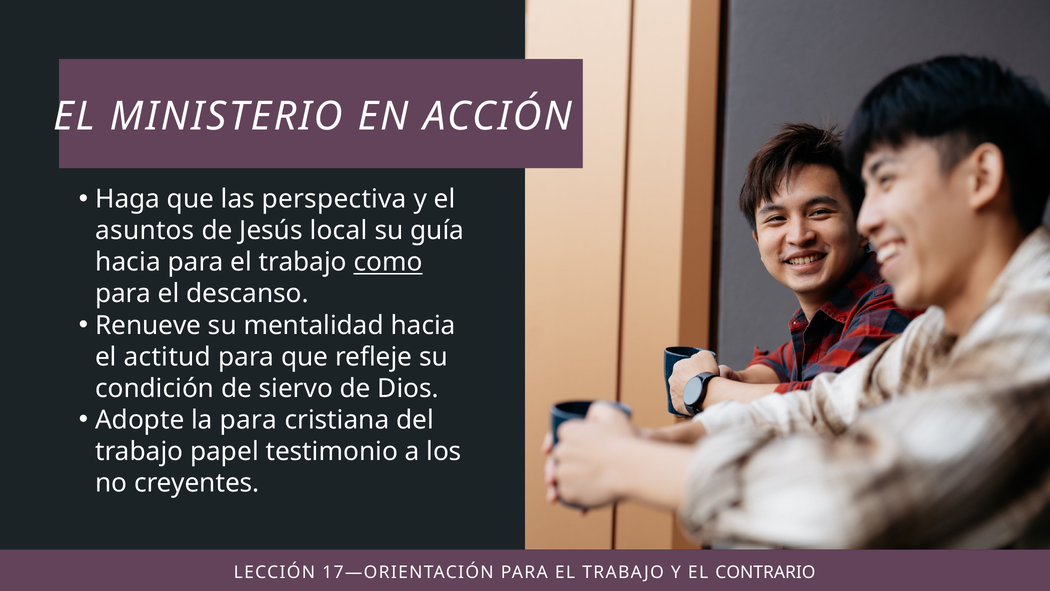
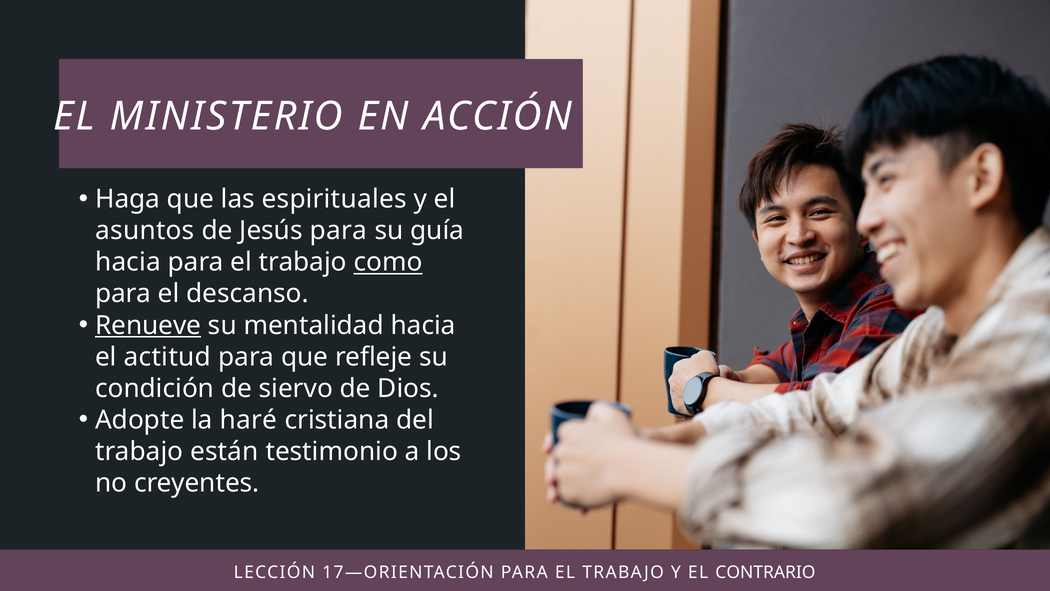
perspectiva: perspectiva -> espirituales (334, 199)
Jesús local: local -> para (339, 231)
Renueve underline: none -> present (148, 325)
la para: para -> haré (249, 420)
papel: papel -> están (224, 451)
